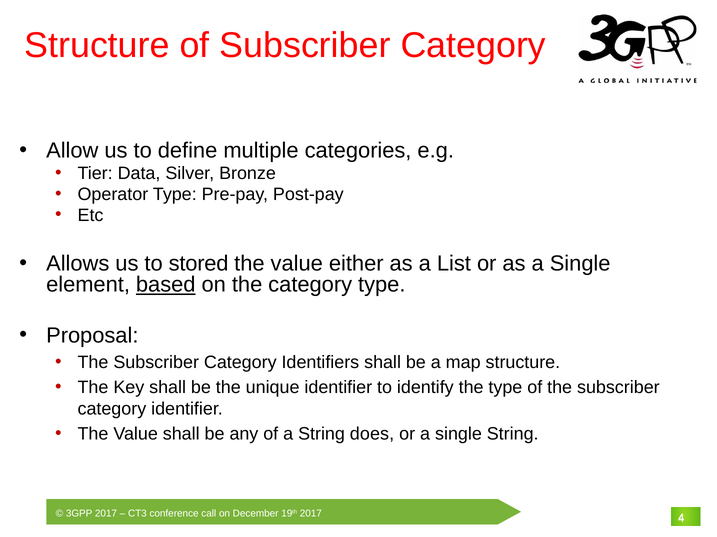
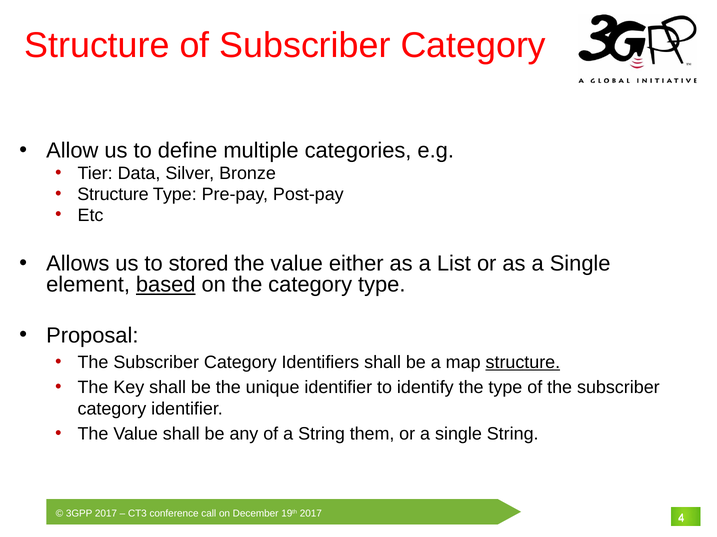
Operator: Operator -> Structure (113, 195)
structure underline: none -> present (523, 363)
does: does -> them (372, 435)
